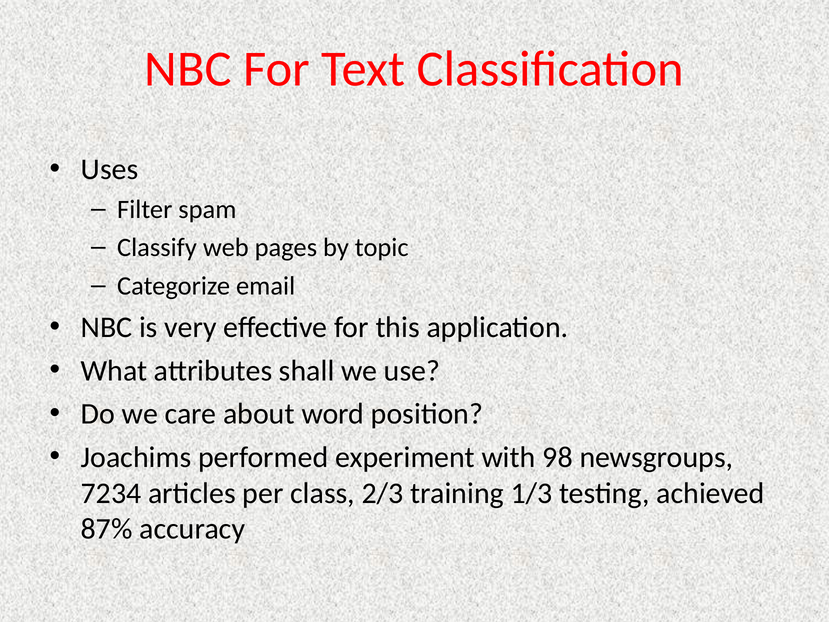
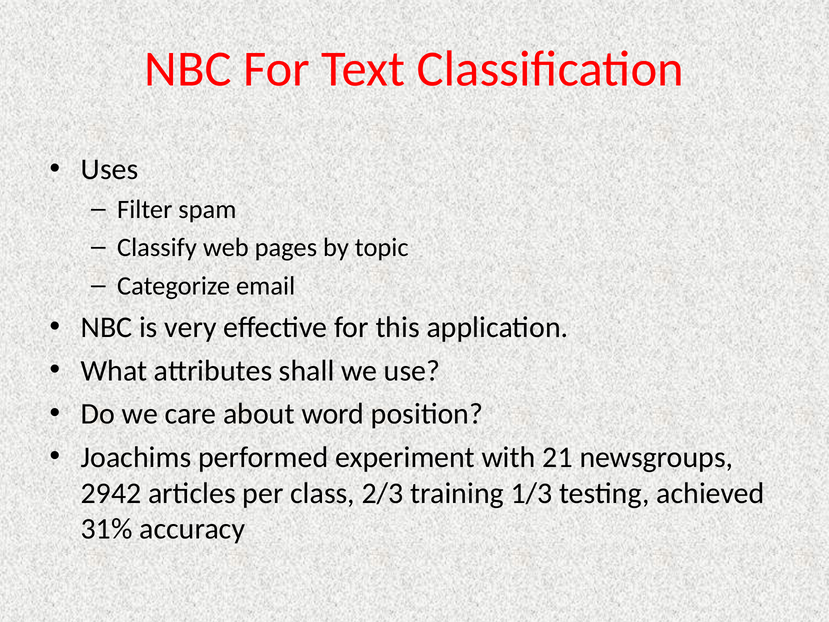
98: 98 -> 21 (558, 457)
7234: 7234 -> 2942 (111, 493)
87%: 87% -> 31% (107, 529)
